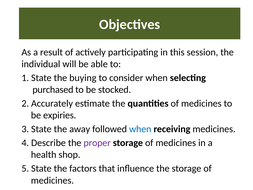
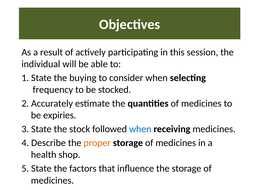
purchased: purchased -> frequency (53, 90)
away: away -> stock (80, 129)
proper colour: purple -> orange (97, 143)
